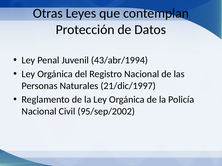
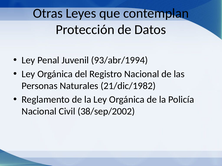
43/abr/1994: 43/abr/1994 -> 93/abr/1994 (120, 60)
21/dic/1997: 21/dic/1997 -> 21/dic/1982 (128, 86)
95/sep/2002: 95/sep/2002 -> 38/sep/2002 (106, 112)
